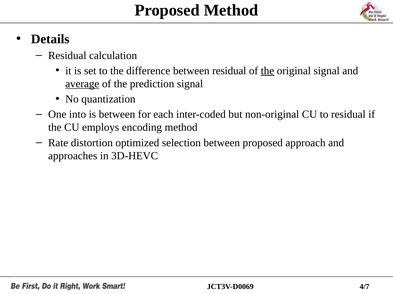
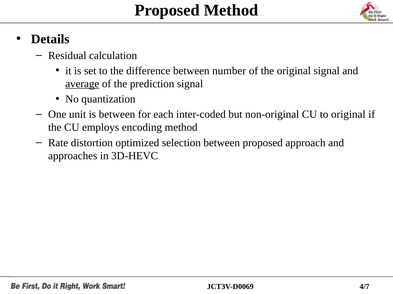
between residual: residual -> number (229, 71)
the underline: present -> none (267, 71)
into: into -> unit (78, 115)
to residual: residual -> original (348, 115)
